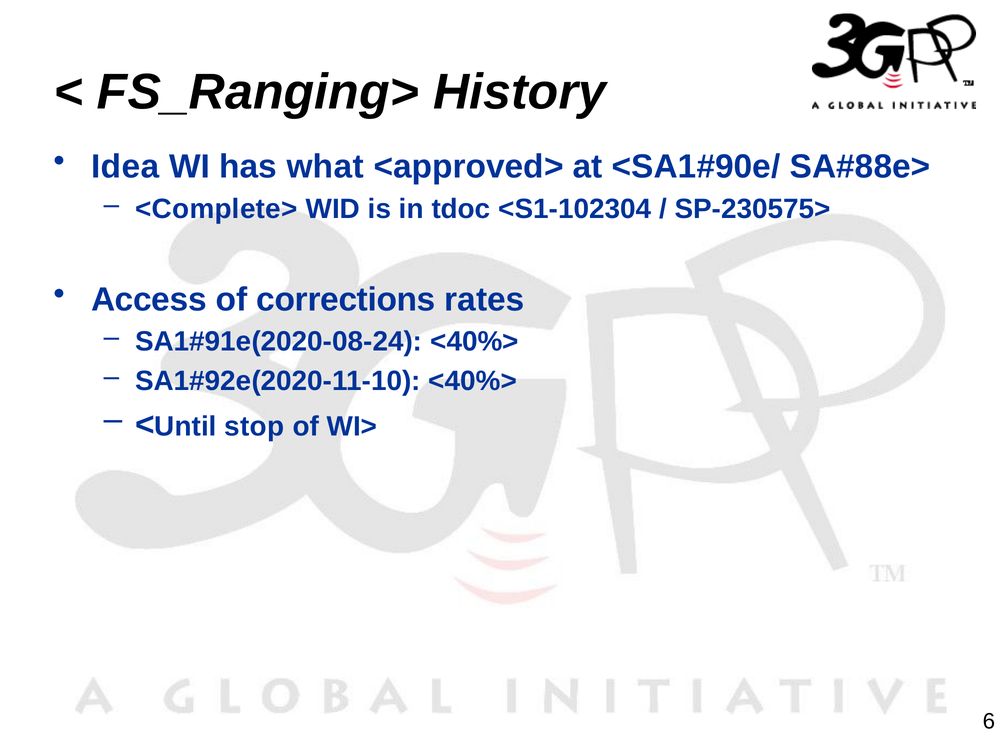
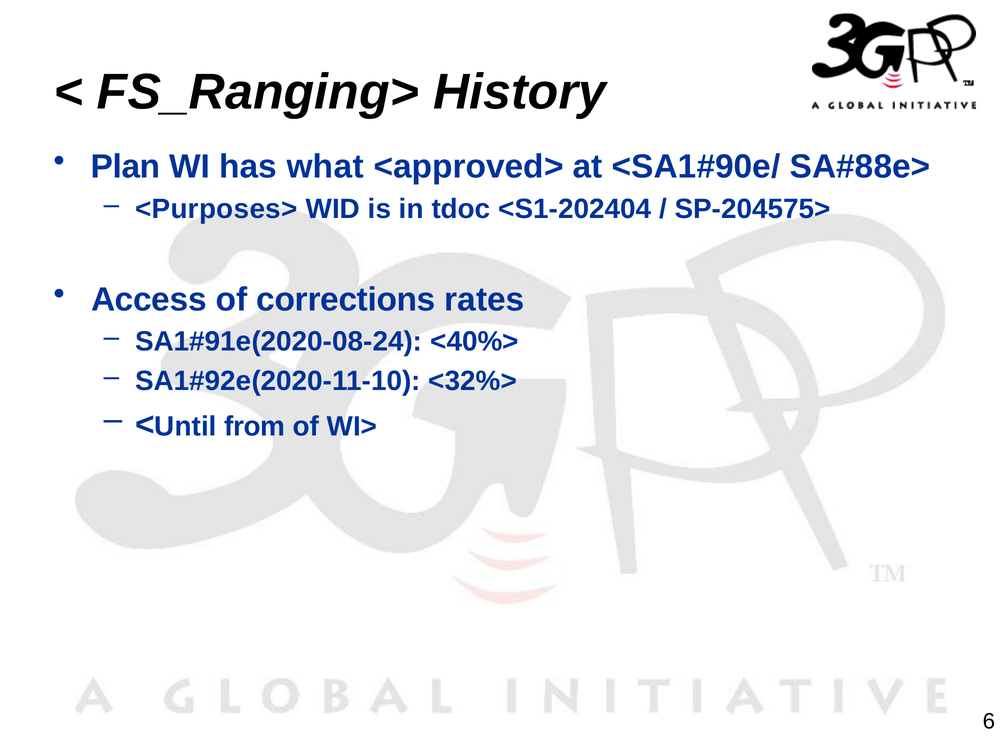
Idea: Idea -> Plan (126, 167)
<Complete>: <Complete> -> <Purposes> (216, 209)
<S1-102304: <S1-102304 -> <S1-202404 (575, 209)
SP-230575>: SP-230575> -> SP-204575> (753, 209)
<40%>: <40%> -> <32%> (473, 381)
stop: stop -> from (255, 426)
